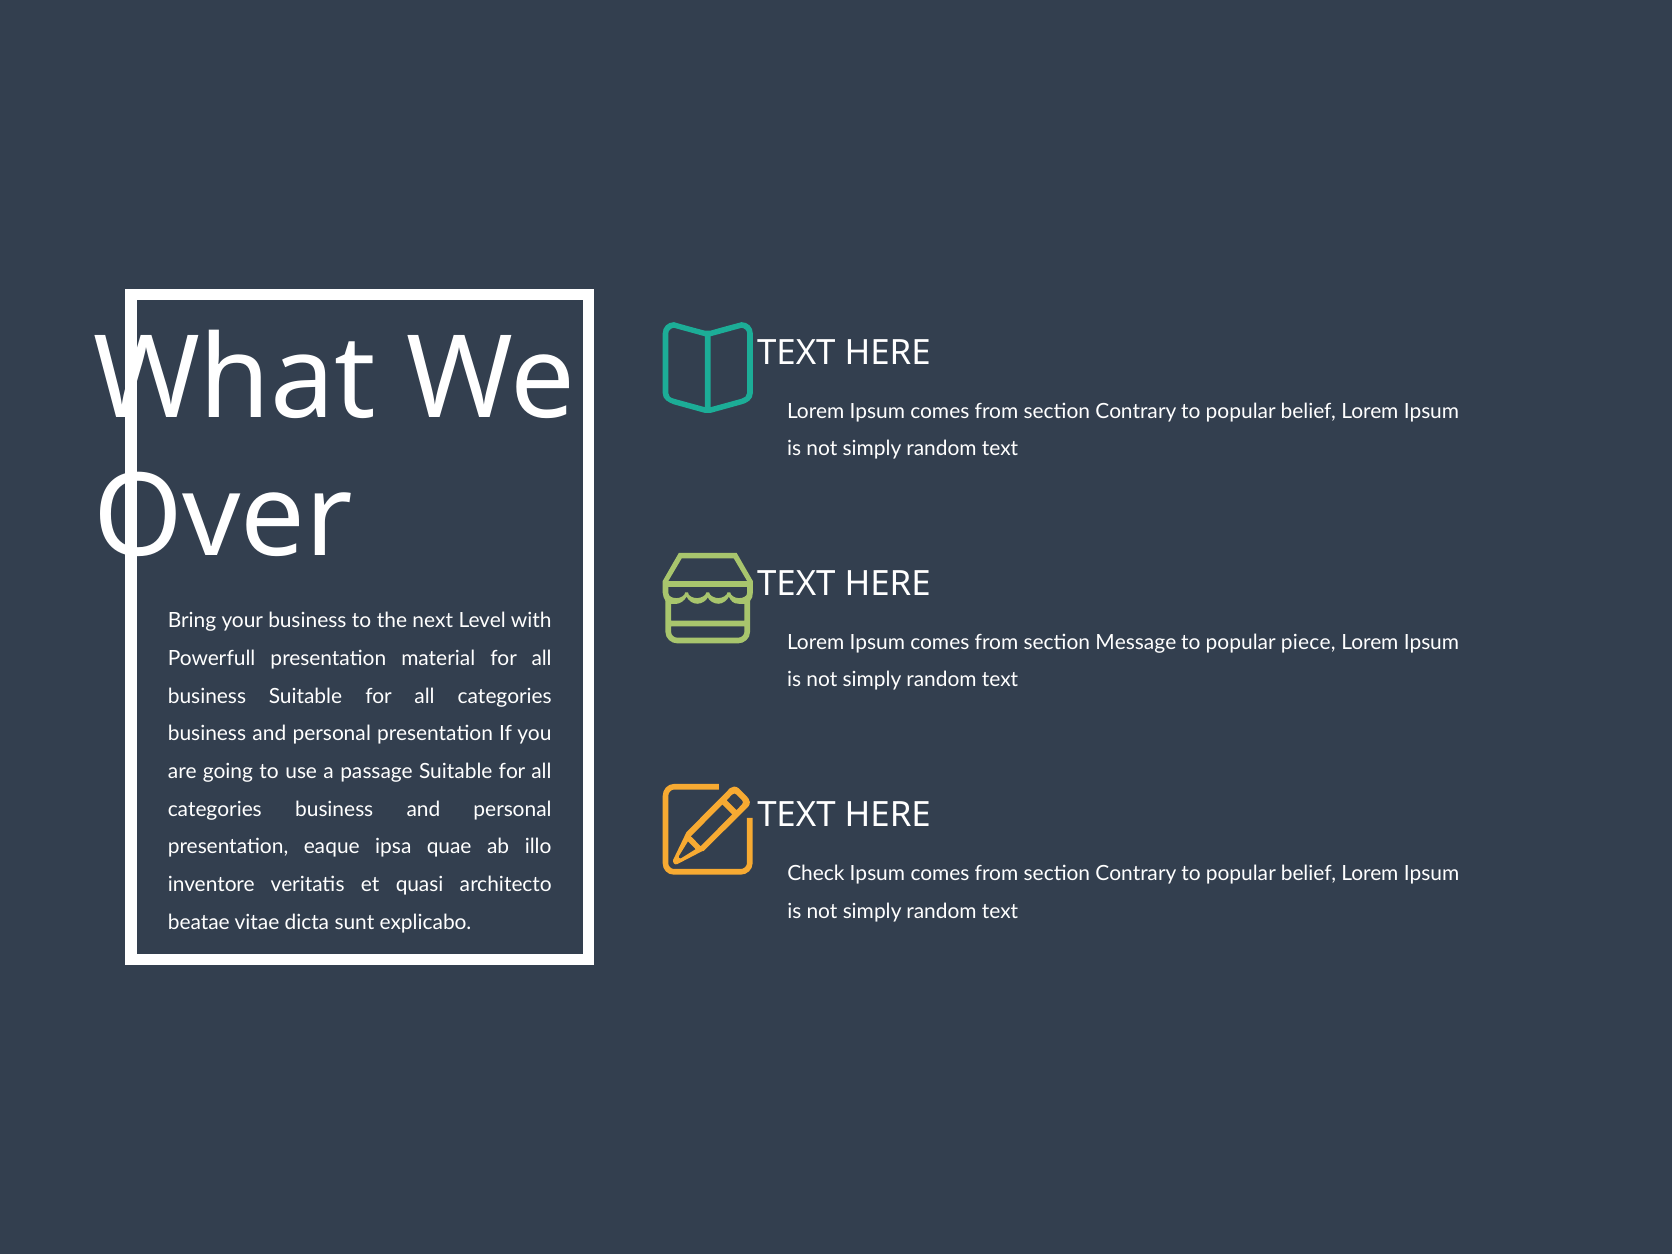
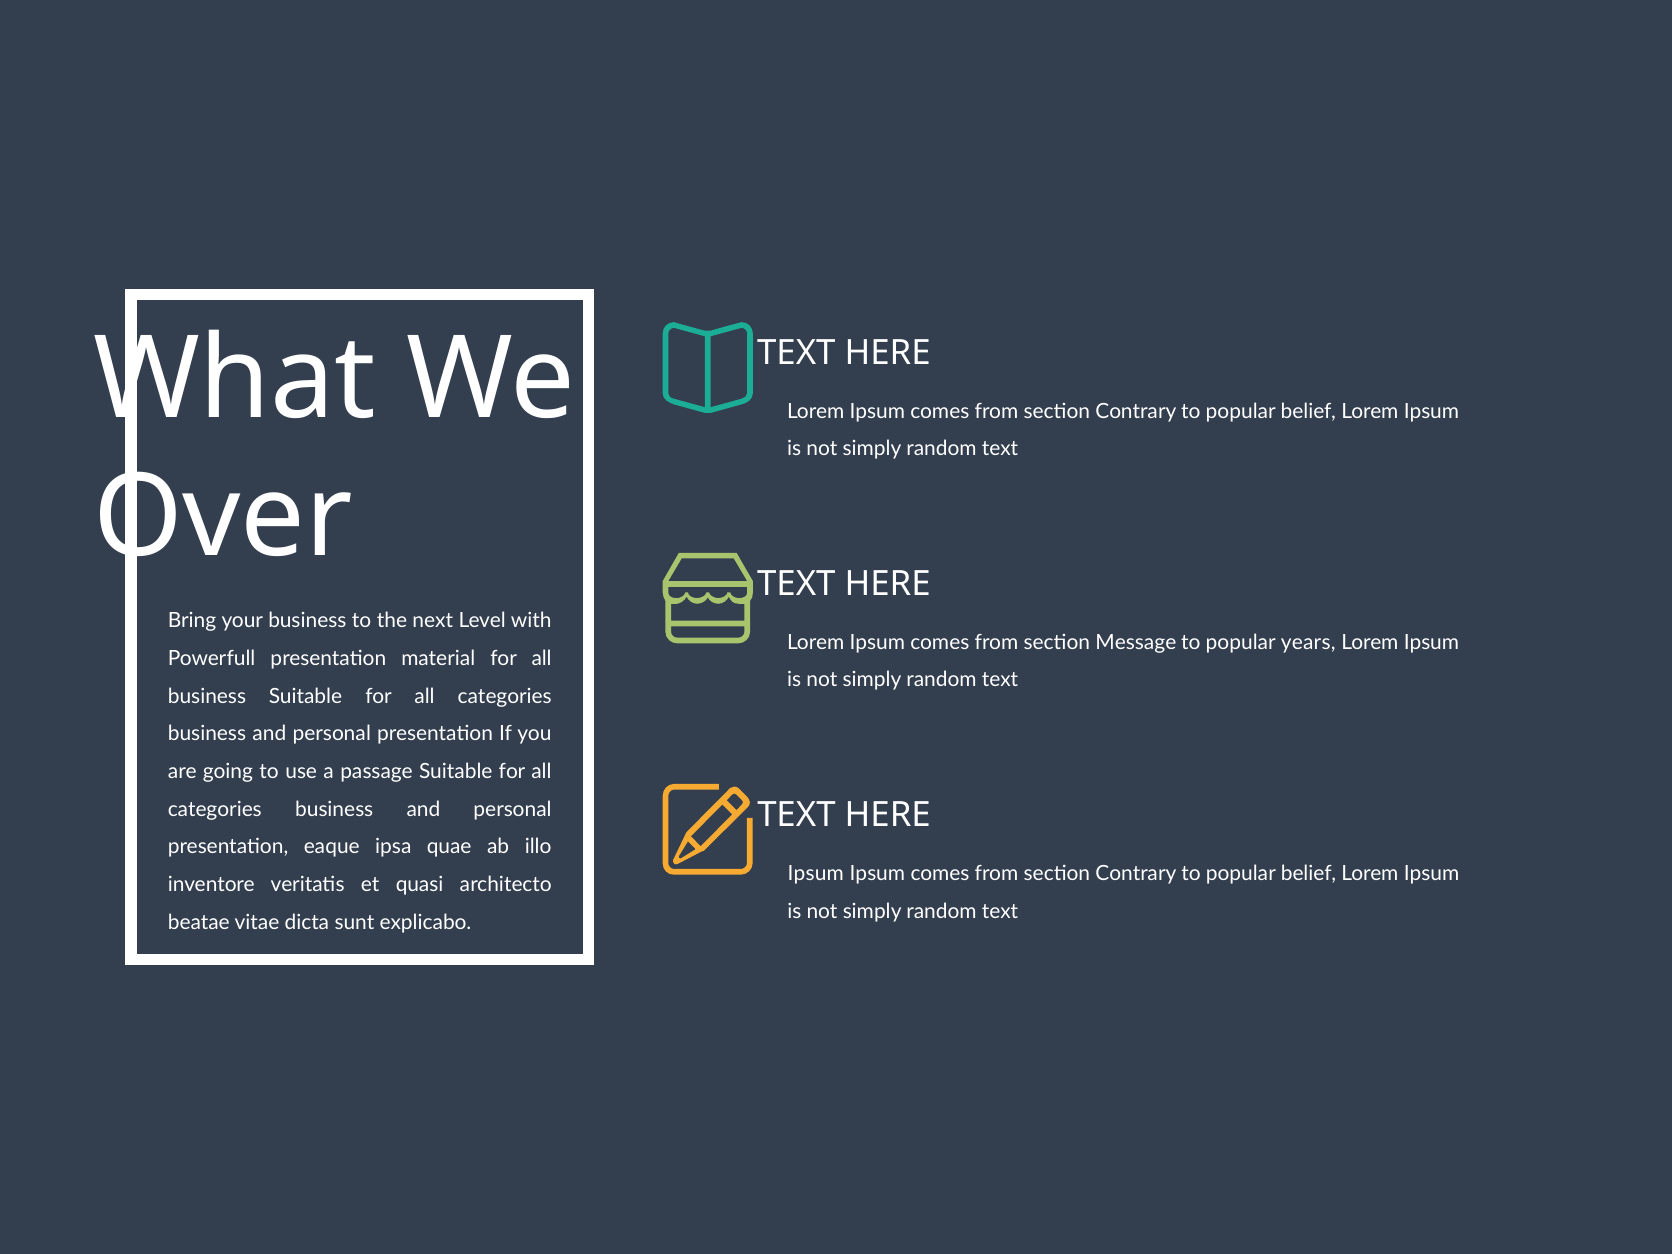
piece: piece -> years (1308, 642)
Check: Check -> Ipsum (816, 873)
